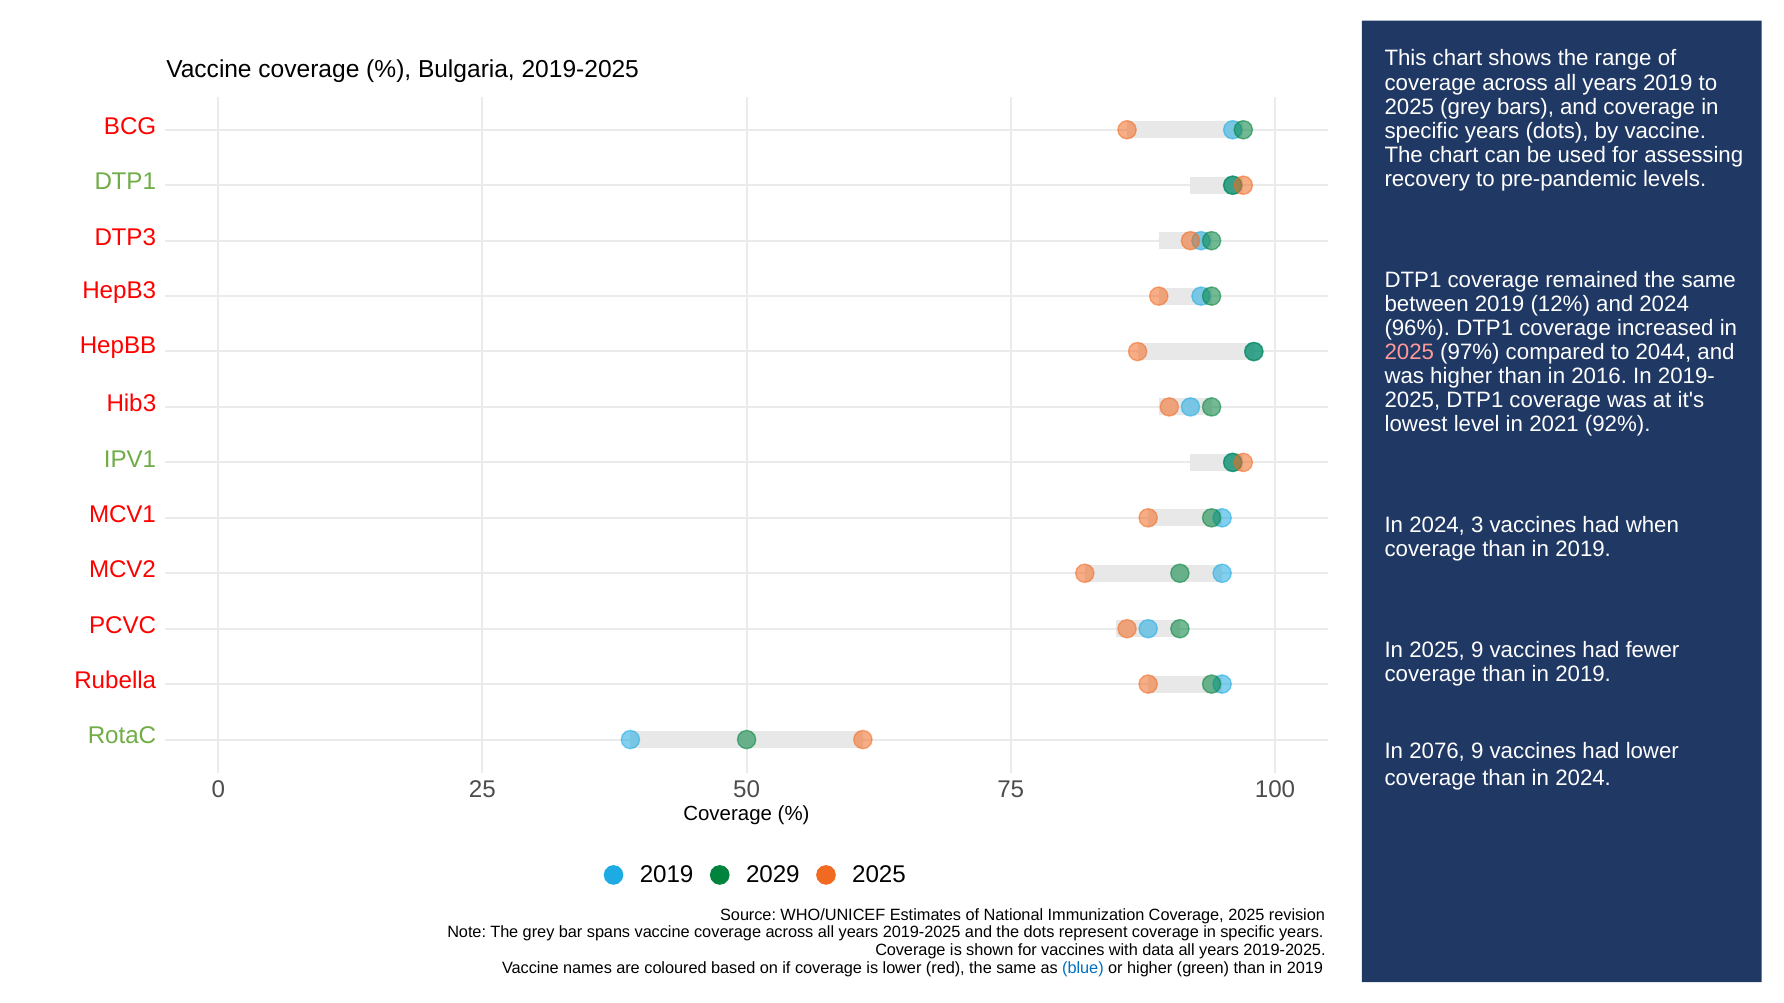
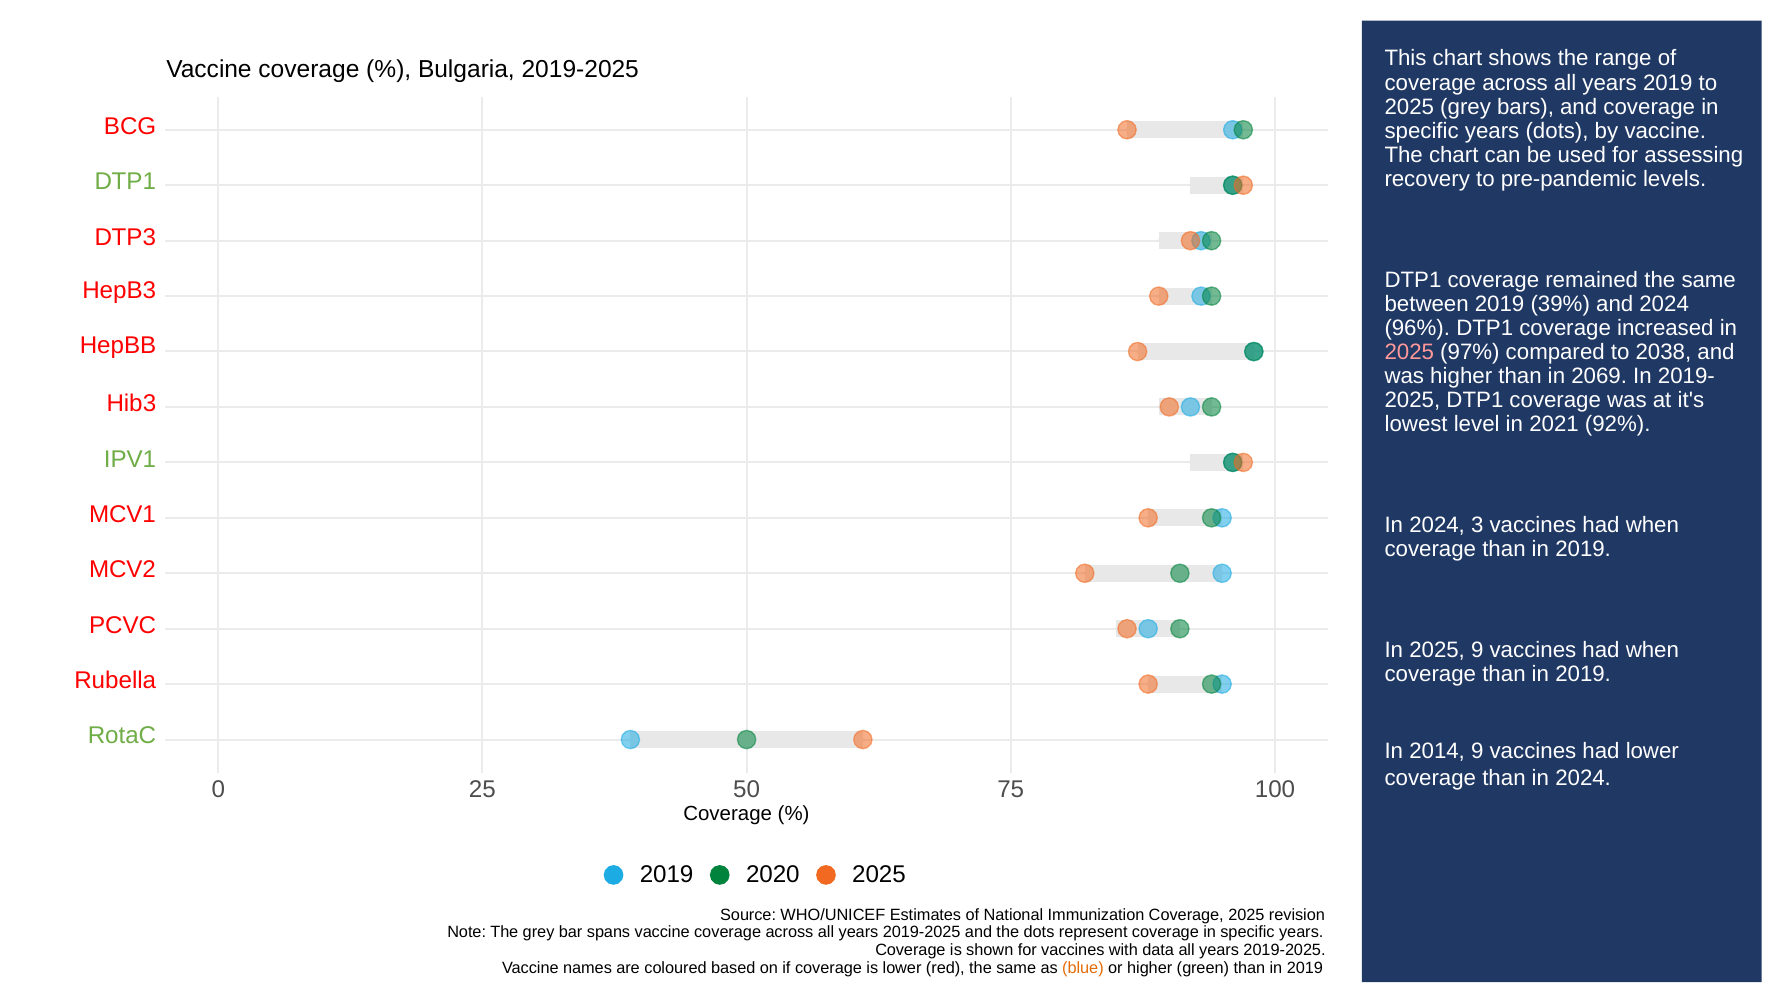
12%: 12% -> 39% (1560, 304)
2044: 2044 -> 2038 (1663, 352)
2016: 2016 -> 2069 (1599, 376)
9 vaccines had fewer: fewer -> when (1652, 650)
2076: 2076 -> 2014 (1437, 752)
2029: 2029 -> 2020 (773, 874)
blue colour: blue -> orange (1083, 968)
